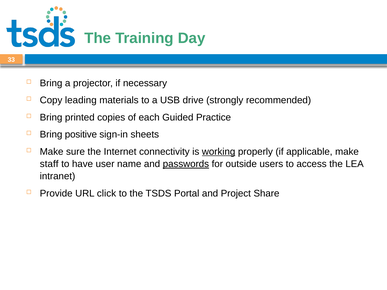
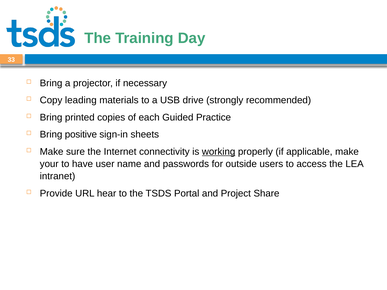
staff: staff -> your (49, 164)
passwords underline: present -> none (186, 164)
URL click: click -> hear (107, 194)
